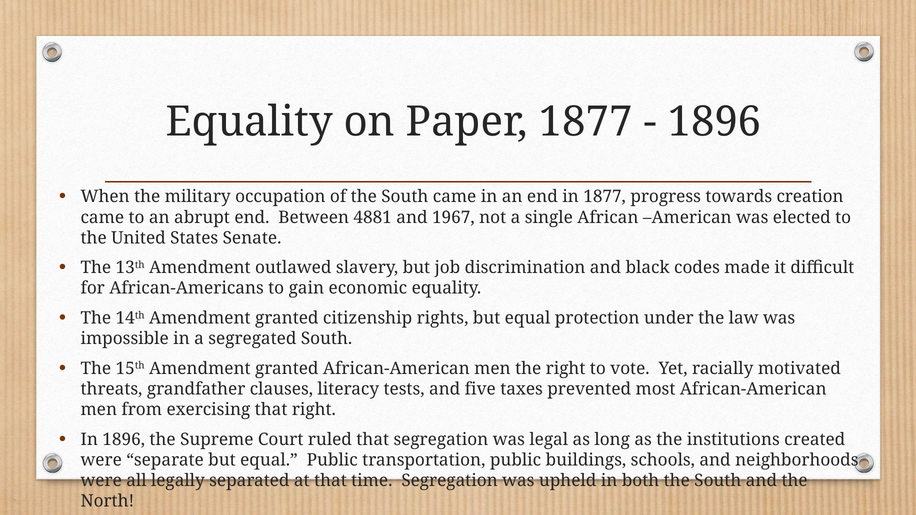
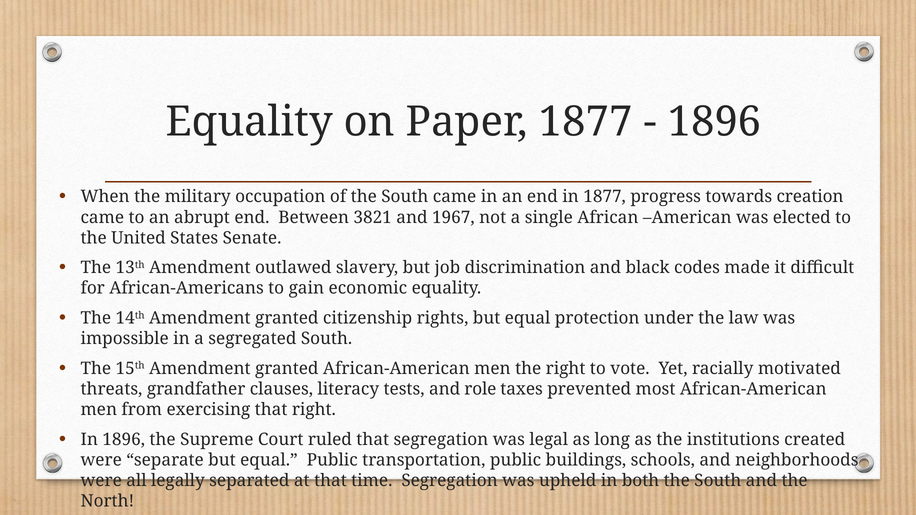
4881: 4881 -> 3821 (373, 217)
five: five -> role (480, 389)
